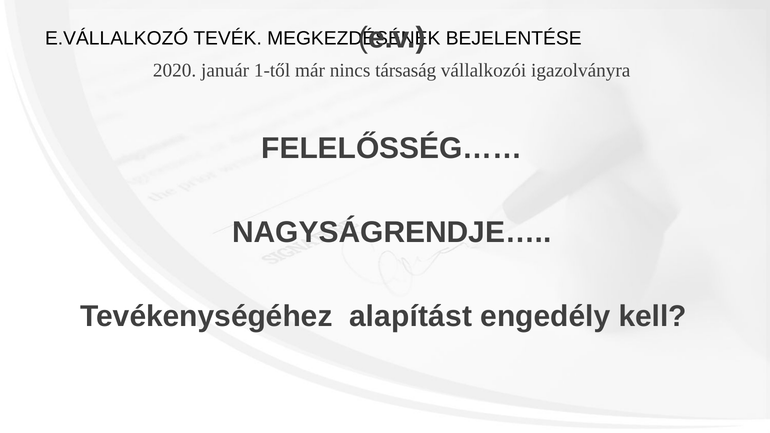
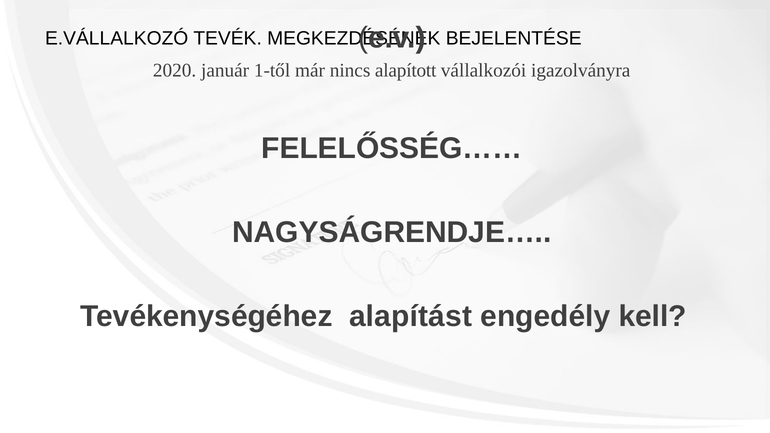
társaság: társaság -> alapított (406, 70)
